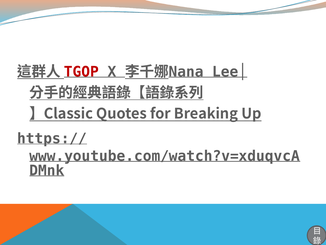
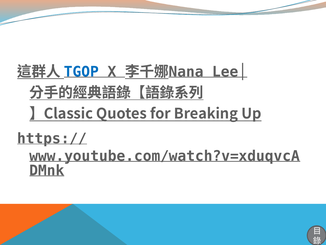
TGOP colour: red -> blue (81, 72)
